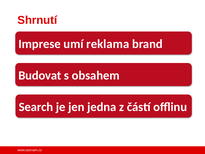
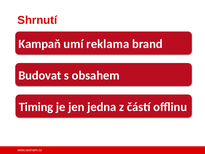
Imprese: Imprese -> Kampaň (40, 44)
Search: Search -> Timing (36, 107)
